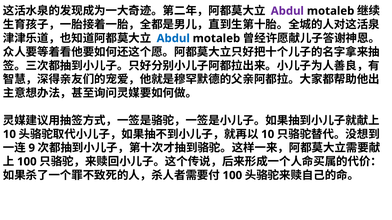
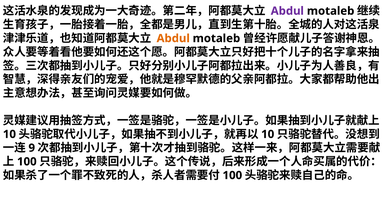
Abdul colour: blue -> orange (173, 38)
